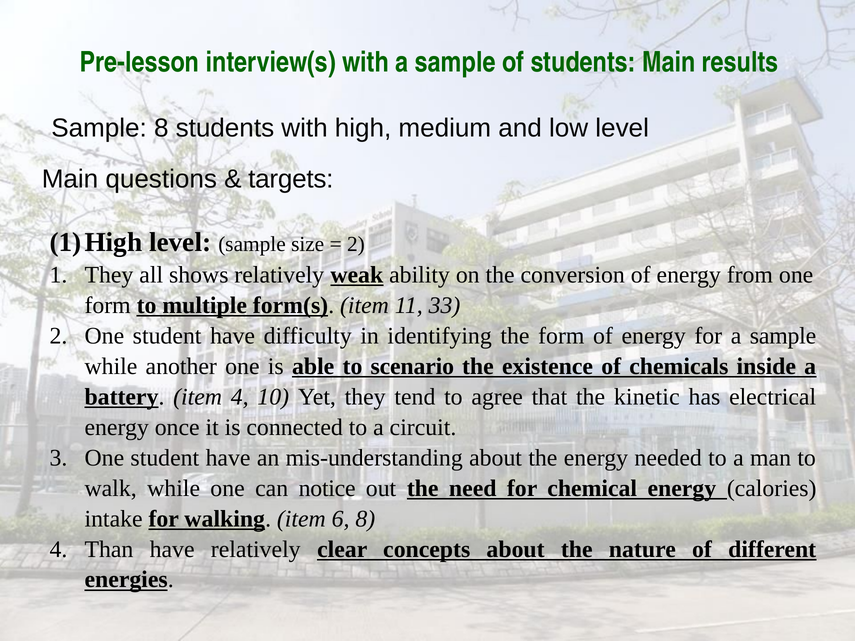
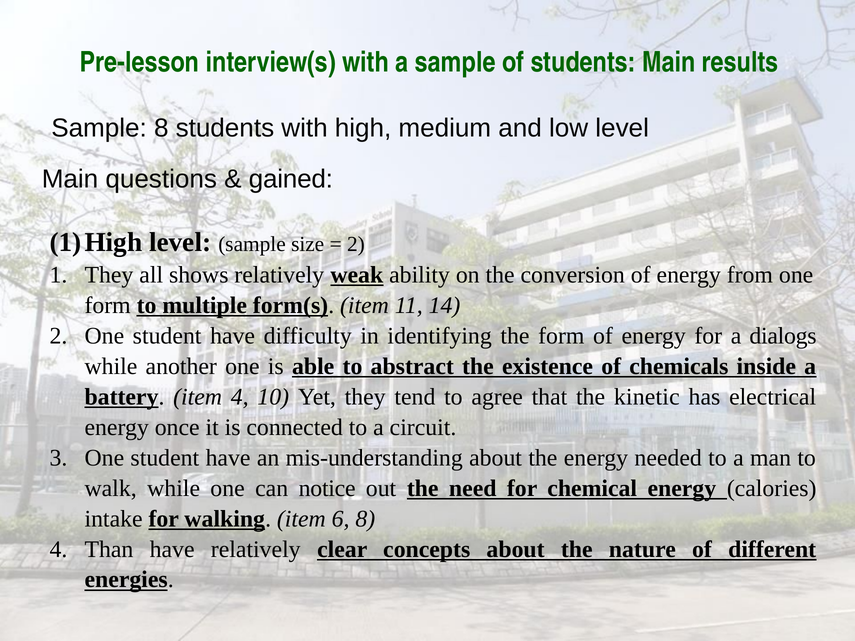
targets: targets -> gained (291, 179)
33: 33 -> 14 (445, 305)
for a sample: sample -> dialogs (783, 336)
scenario: scenario -> abstract (412, 366)
